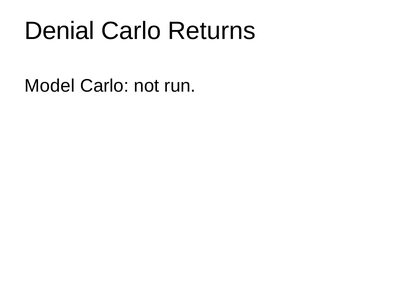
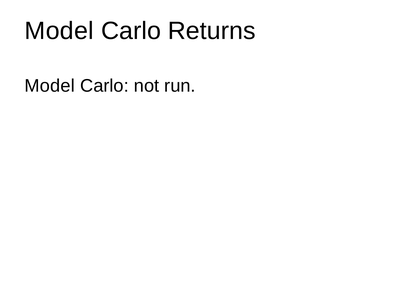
Denial: Denial -> Model (59, 31)
